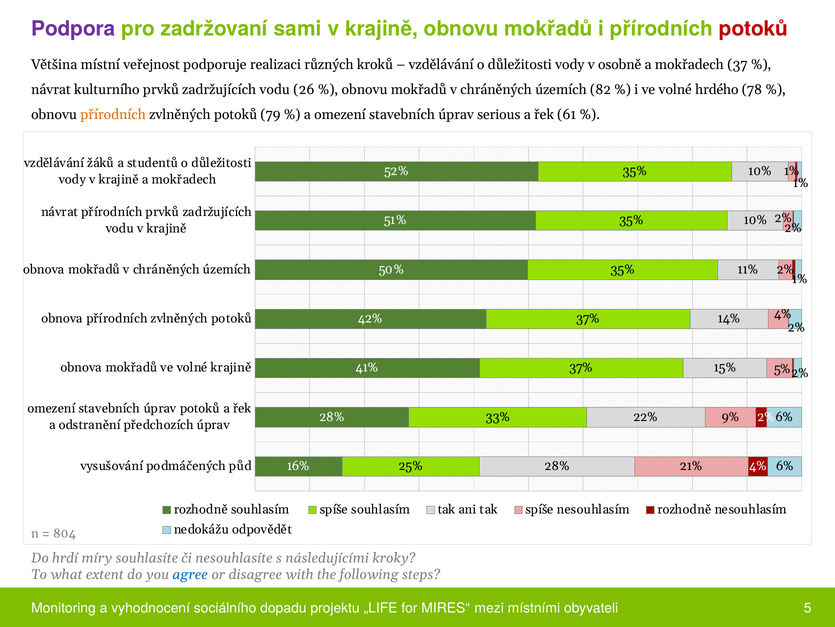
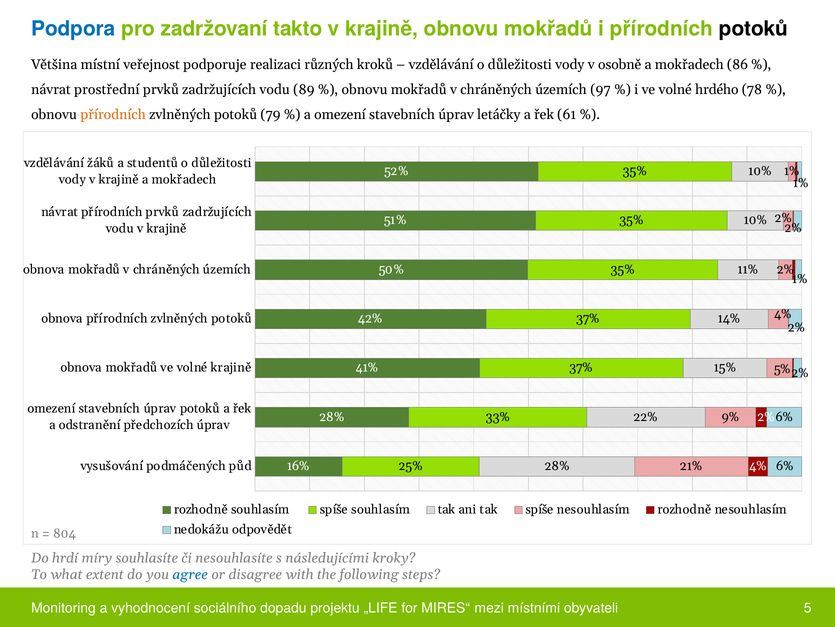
Podpora colour: purple -> blue (73, 29)
sami: sami -> takto (298, 29)
potoků colour: red -> black (754, 29)
37: 37 -> 86 (737, 65)
kulturního: kulturního -> prostřední (107, 90)
26: 26 -> 89 (304, 90)
82: 82 -> 97 (600, 90)
serious: serious -> letáčky (499, 115)
